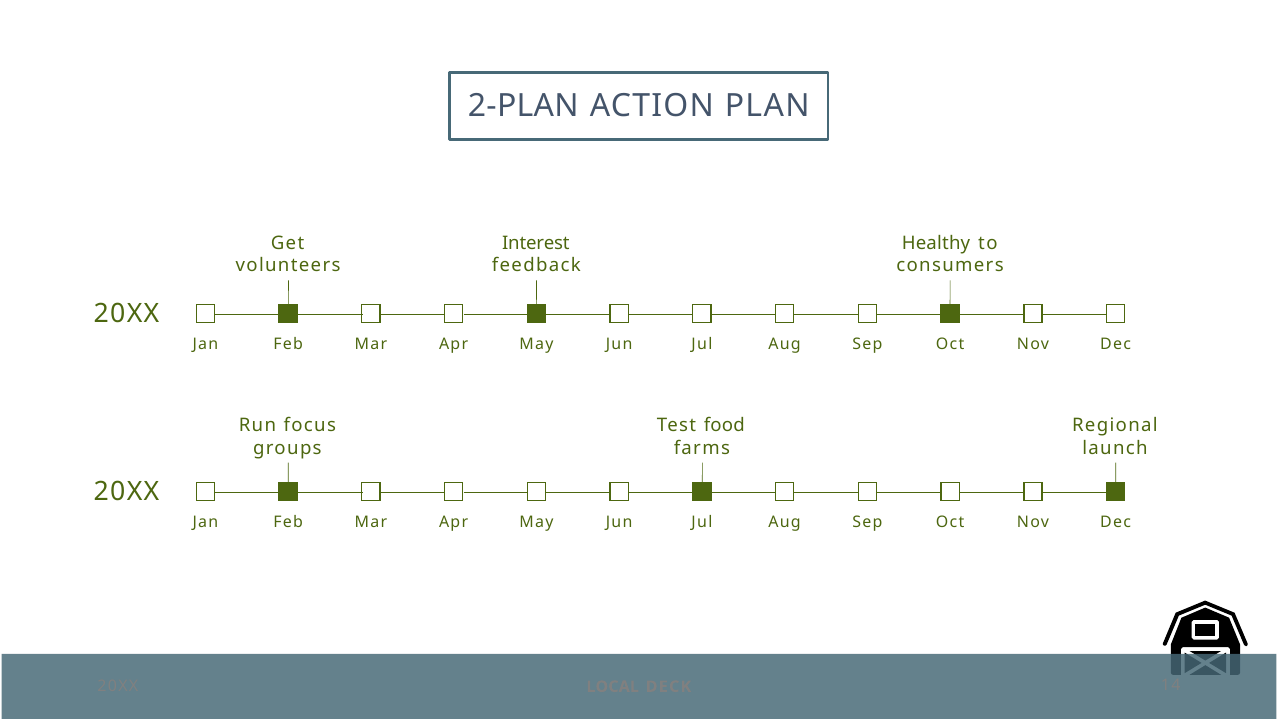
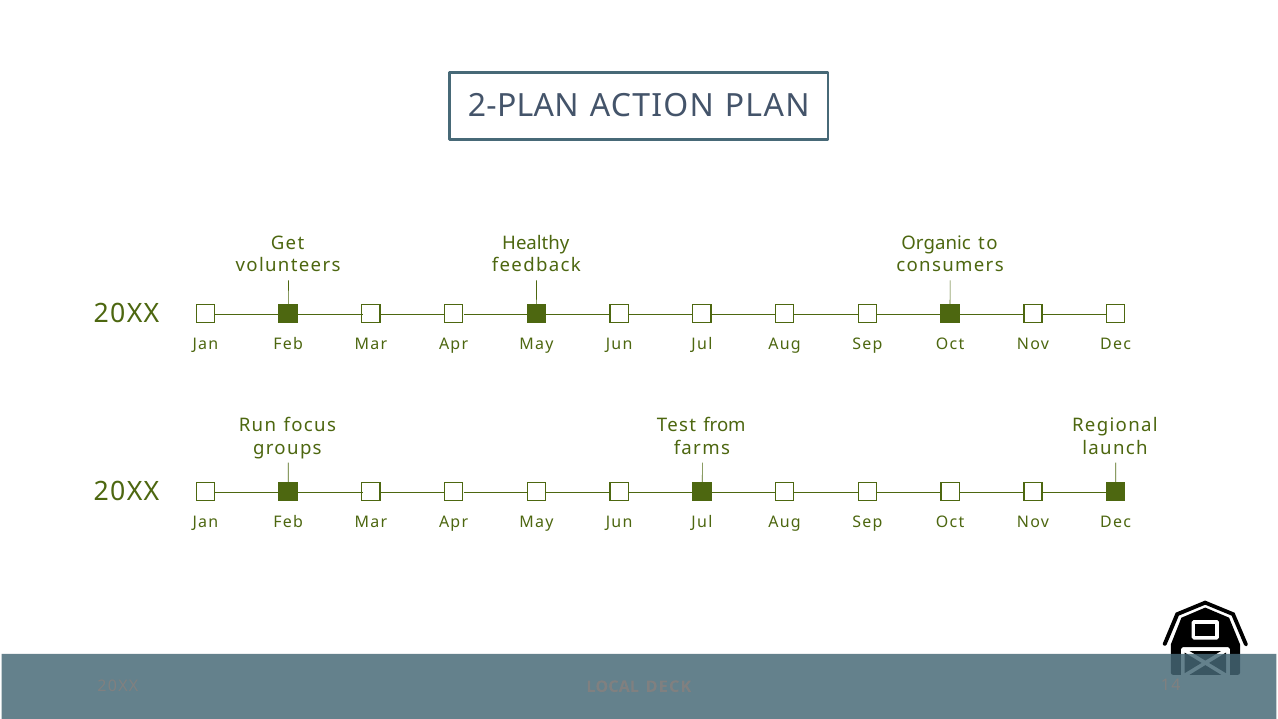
Interest: Interest -> Healthy (536, 243)
Healthy: Healthy -> Organic (936, 243)
food: food -> from (725, 425)
